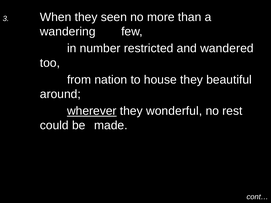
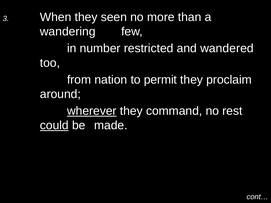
house: house -> permit (160, 80)
beautiful: beautiful -> proclaim (229, 80)
wonderful: wonderful -> command (174, 111)
could underline: none -> present (54, 126)
